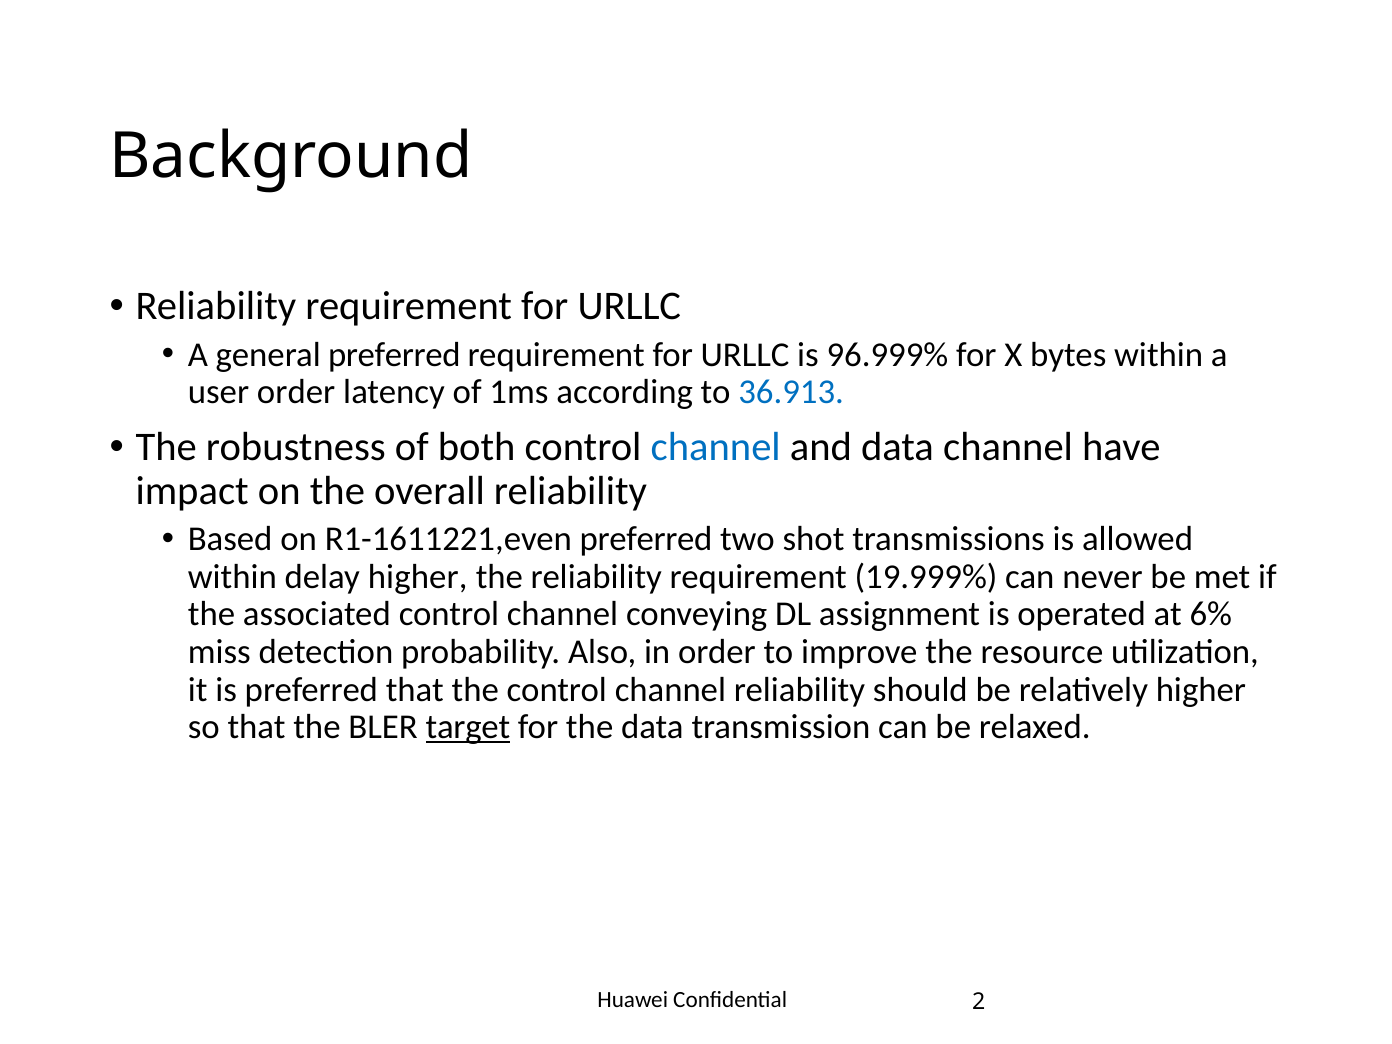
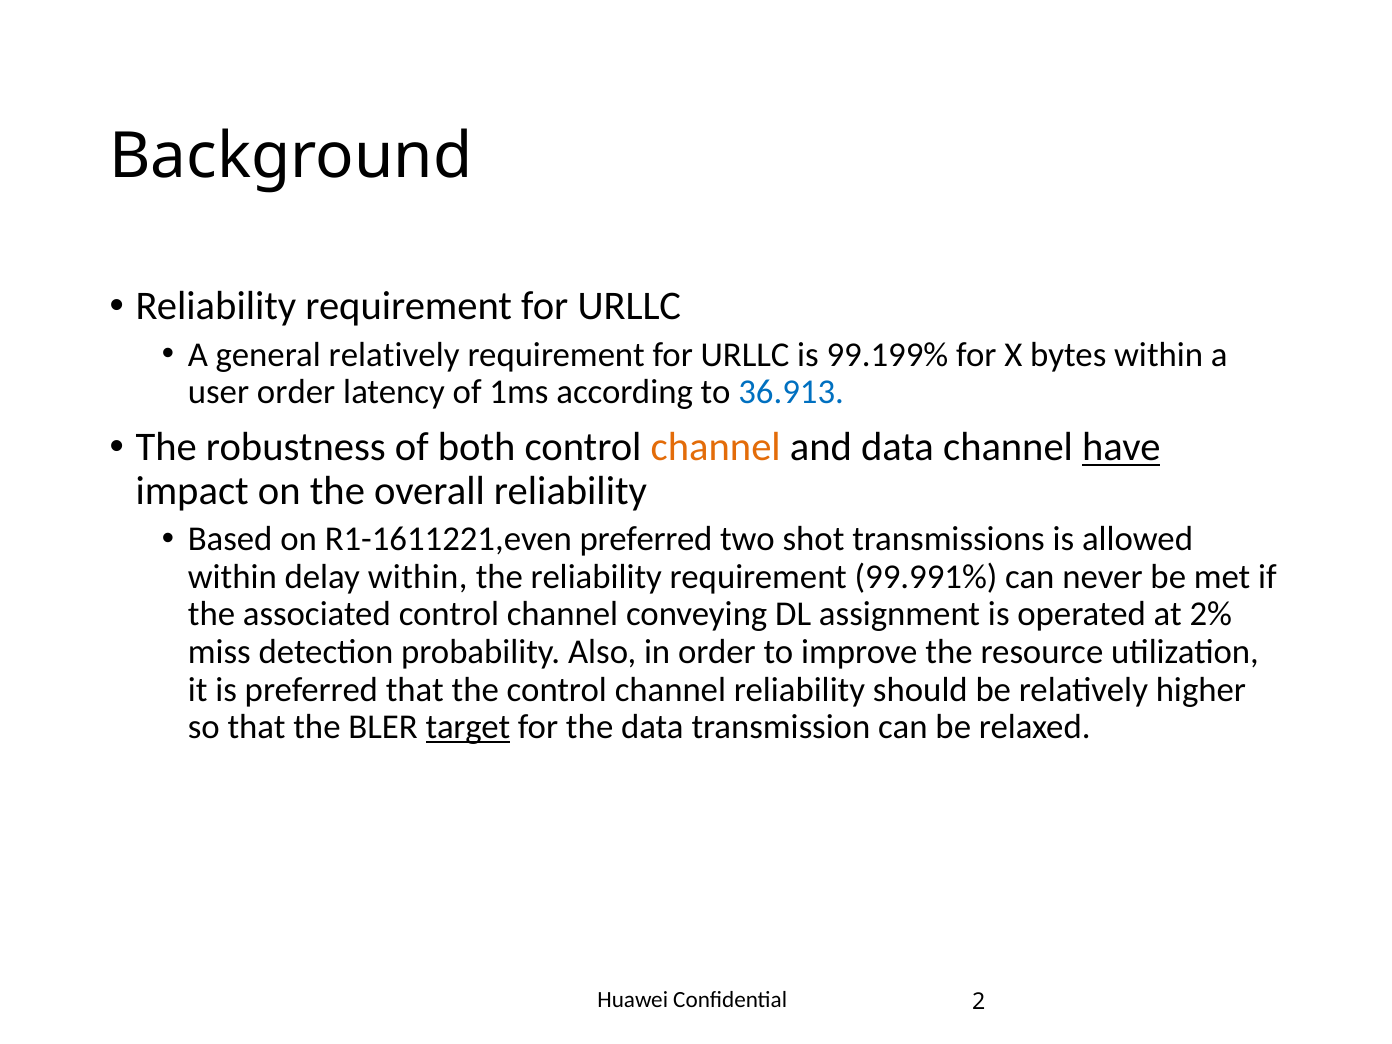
general preferred: preferred -> relatively (394, 355)
96.999%: 96.999% -> 99.199% (887, 355)
channel colour: blue -> orange (716, 447)
have underline: none -> present (1121, 447)
delay higher: higher -> within (418, 577)
19.999%: 19.999% -> 99.991% (926, 577)
6%: 6% -> 2% (1211, 614)
